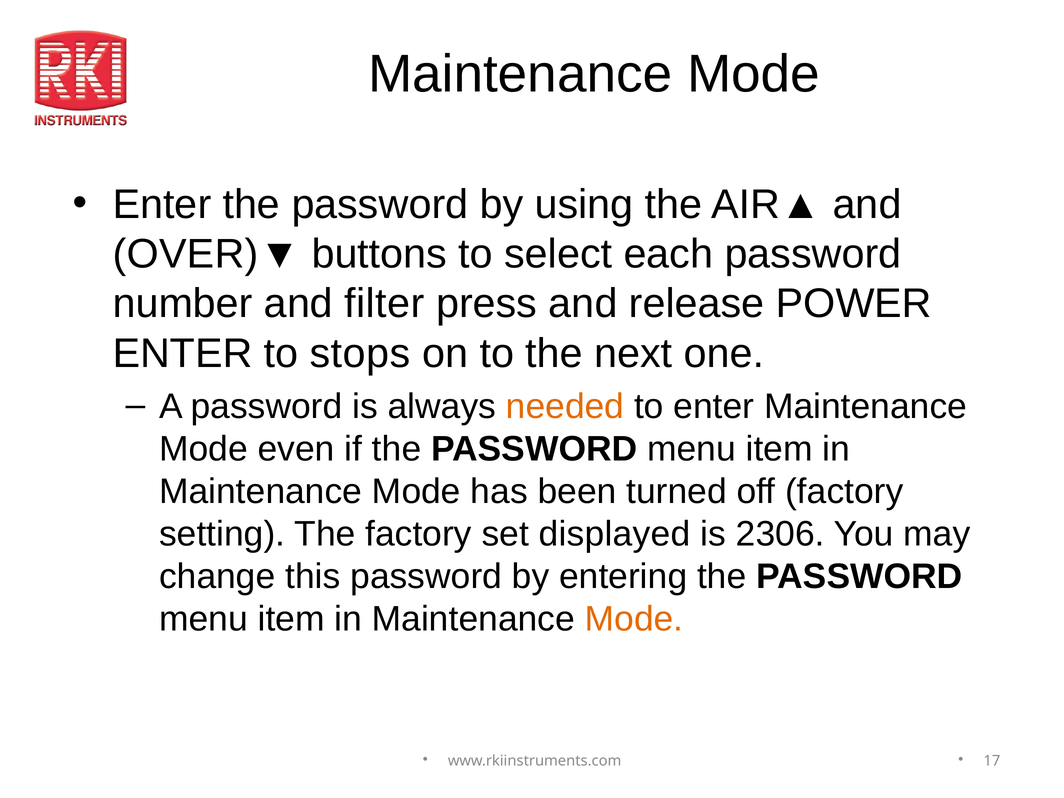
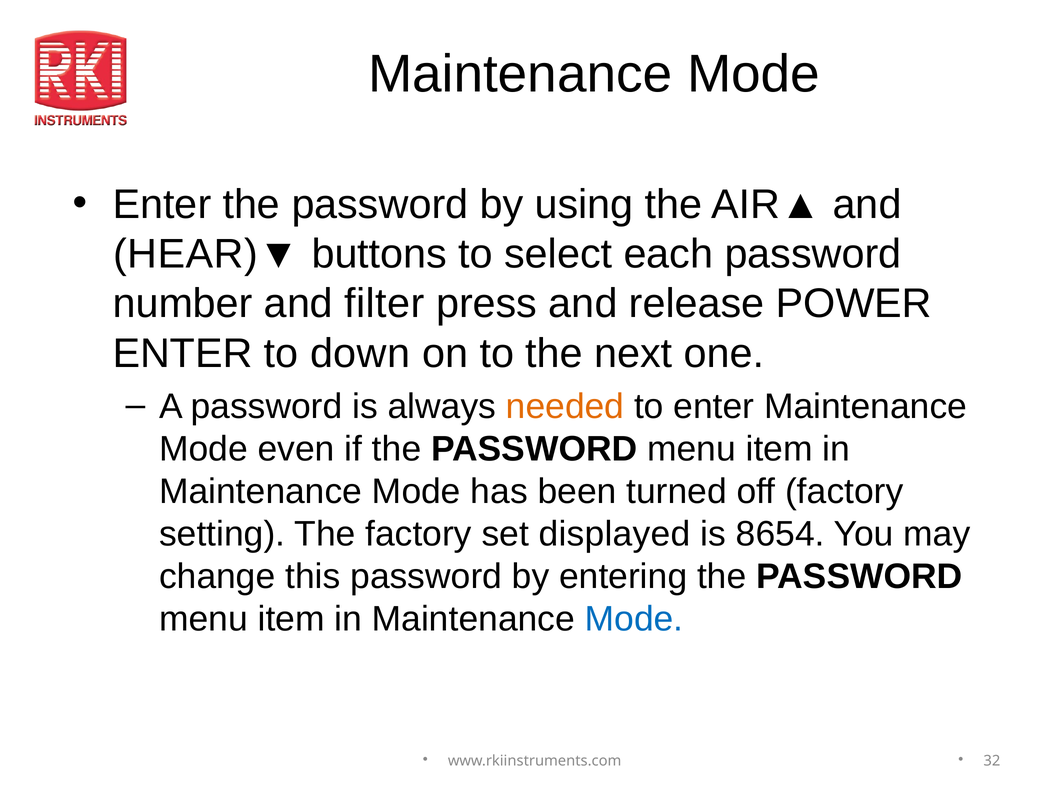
OVER)▼: OVER)▼ -> HEAR)▼ (206, 254)
stops: stops -> down (360, 354)
2306: 2306 -> 8654 (780, 534)
Mode colour: orange -> blue (634, 619)
17: 17 -> 32 (992, 761)
